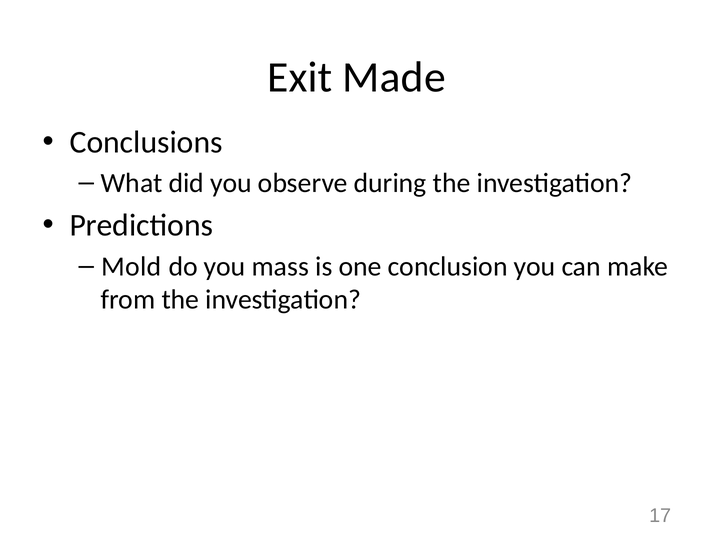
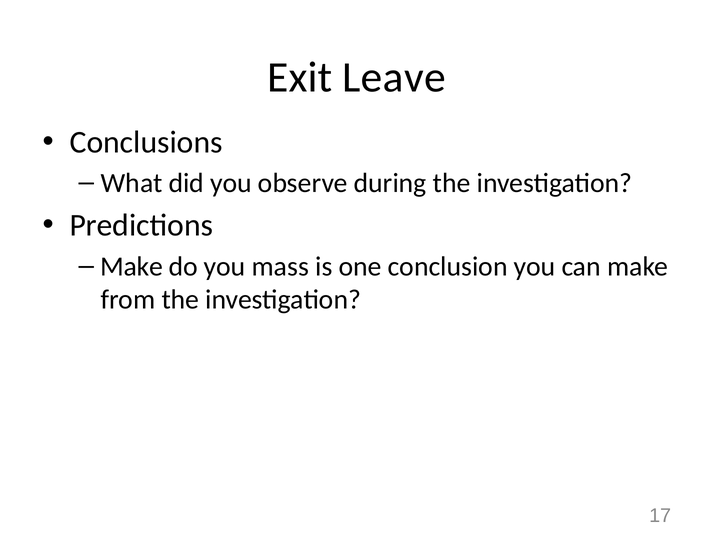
Made: Made -> Leave (394, 77)
Mold: Mold -> Make (132, 267)
